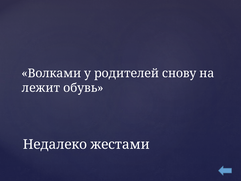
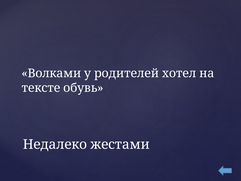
снову: снову -> хотел (179, 73)
лежит: лежит -> тексте (41, 88)
